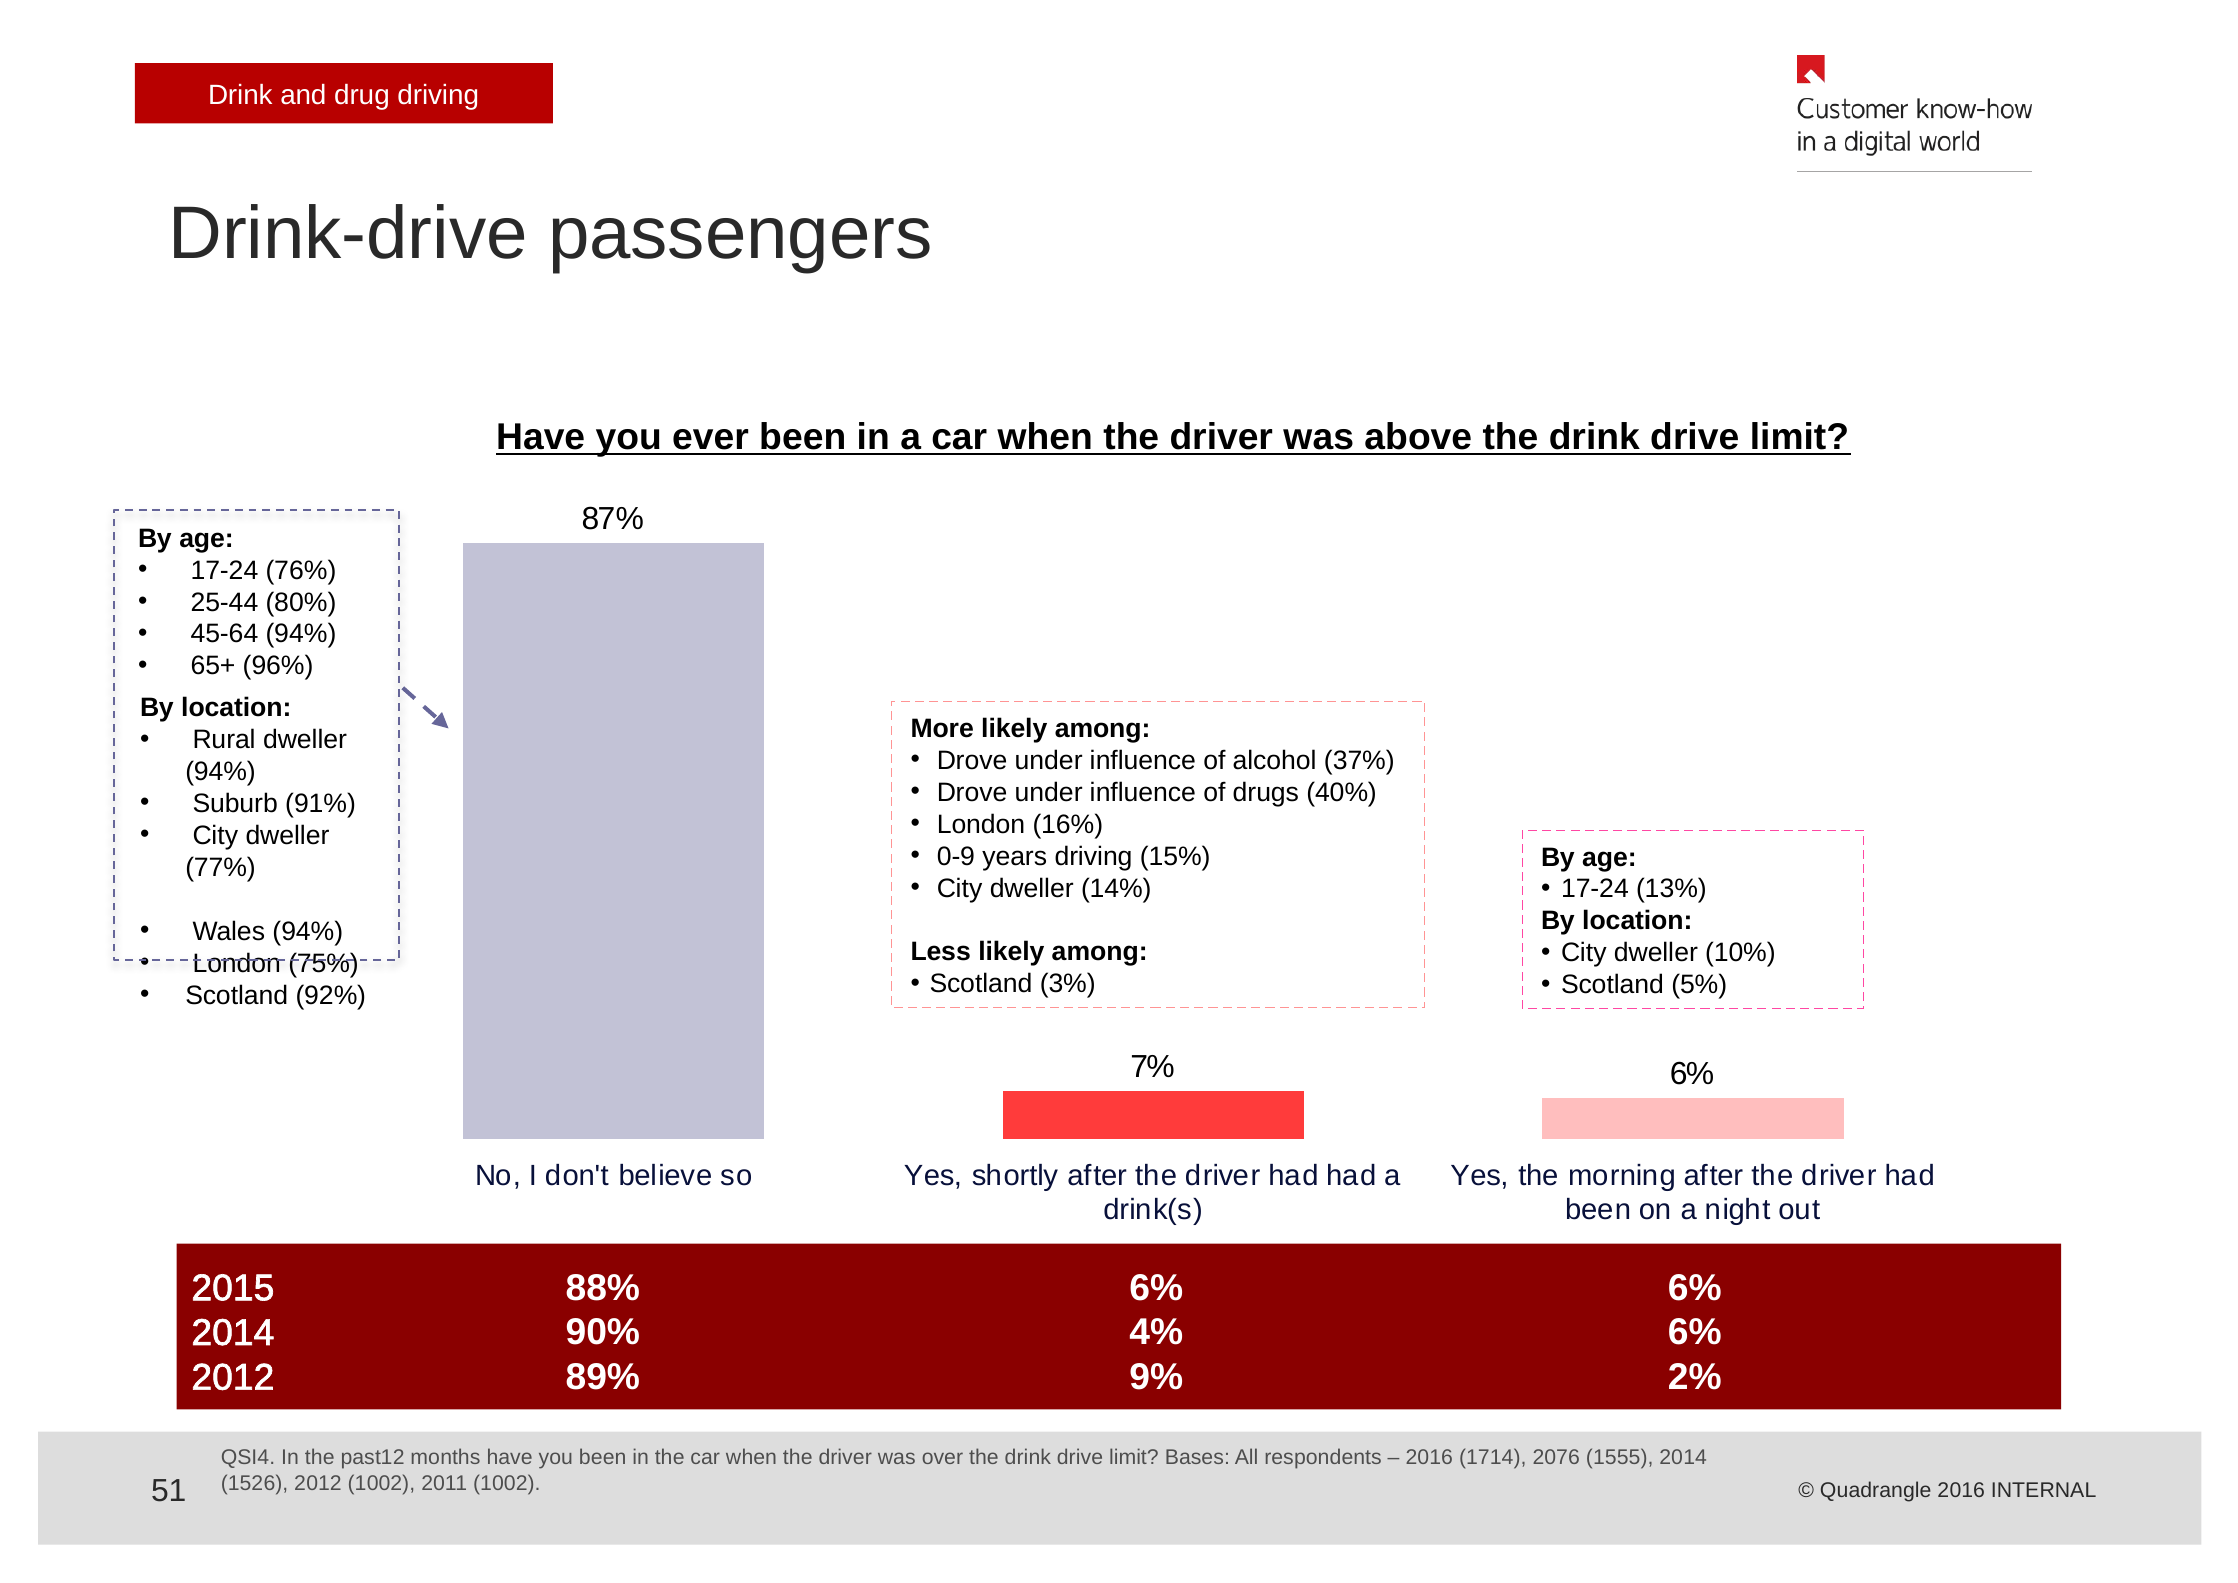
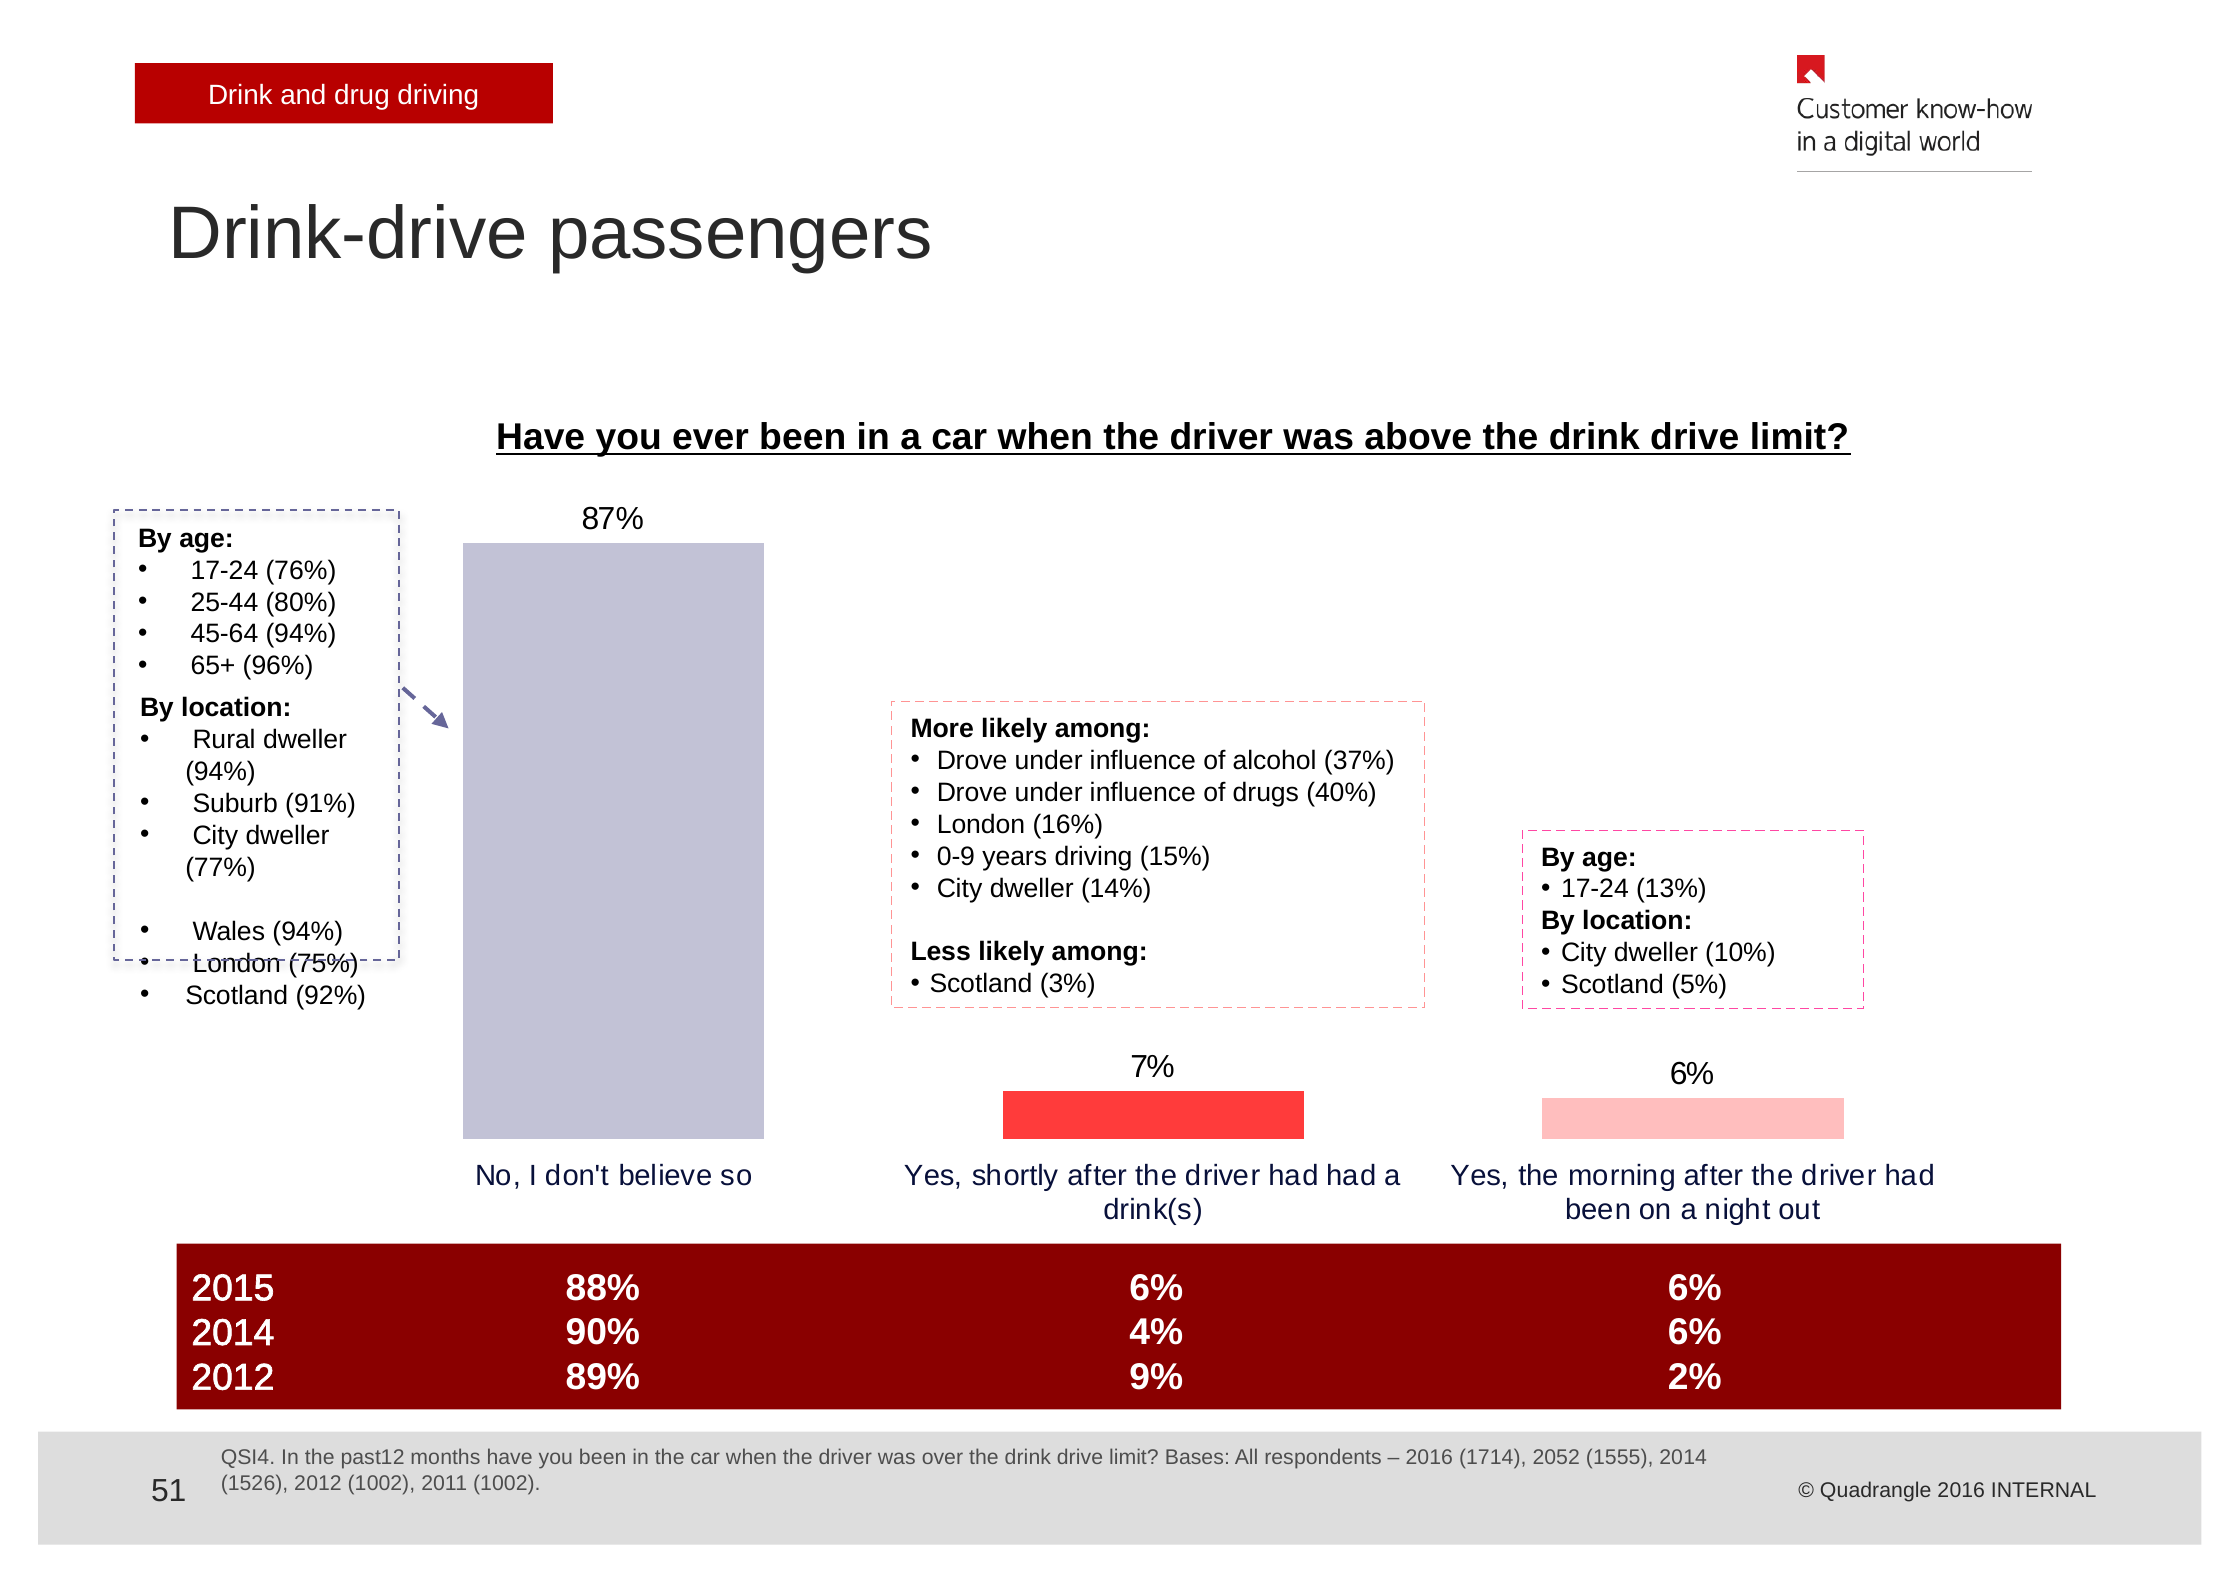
2076: 2076 -> 2052 (1556, 1458)
